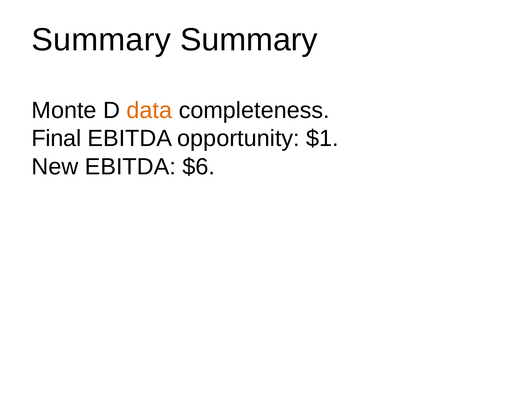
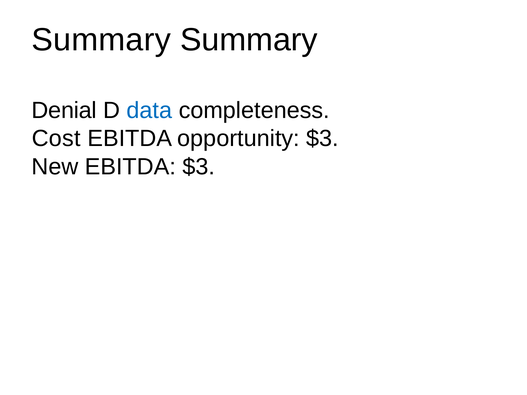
Monte: Monte -> Denial (64, 111)
data colour: orange -> blue (149, 111)
Final: Final -> Cost (56, 139)
opportunity $1: $1 -> $3 (322, 139)
EBITDA $6: $6 -> $3 (199, 167)
